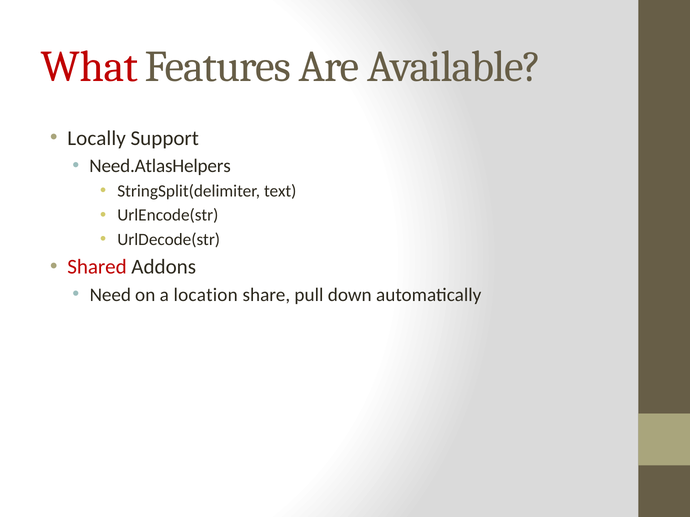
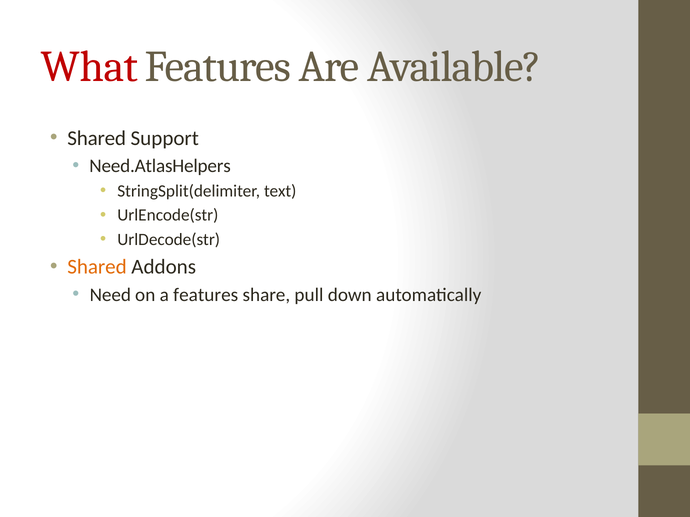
Locally: Locally -> Shared (97, 138)
Shared colour: red -> orange (97, 267)
a location: location -> features (206, 295)
